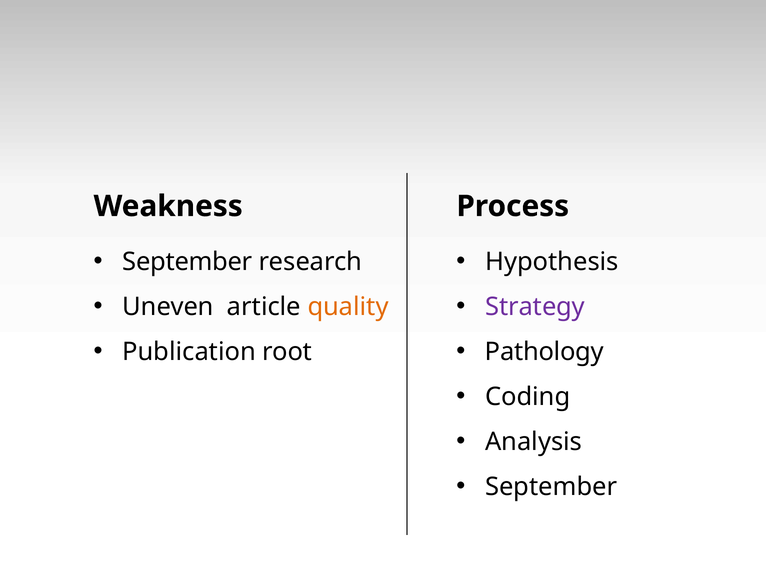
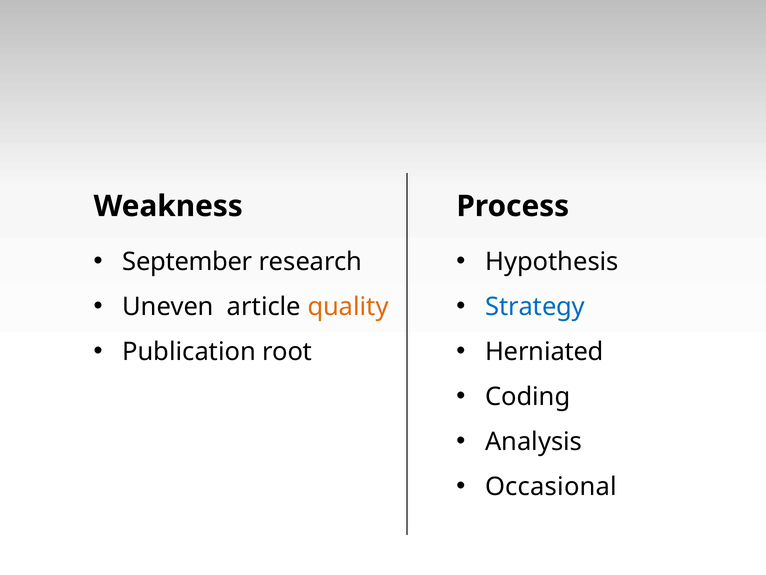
Strategy colour: purple -> blue (535, 307)
Pathology: Pathology -> Herniated (544, 351)
September: September -> Occasional (551, 486)
